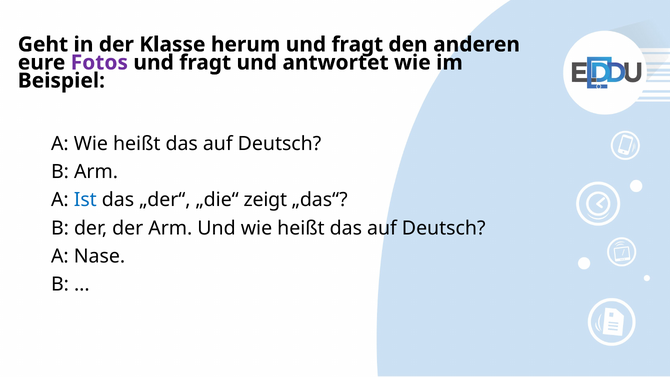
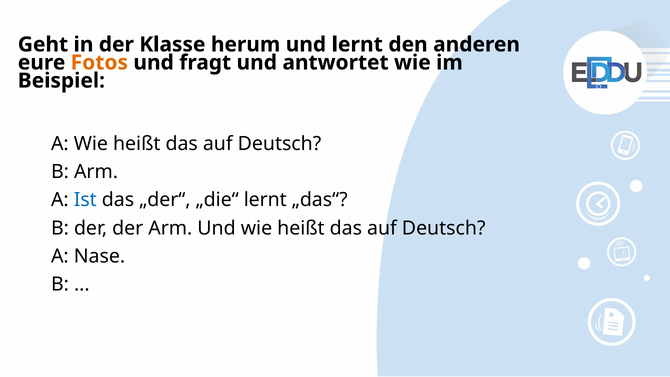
herum und fragt: fragt -> lernt (357, 44)
Fotos colour: purple -> orange (99, 63)
„die“ zeigt: zeigt -> lernt (265, 200)
